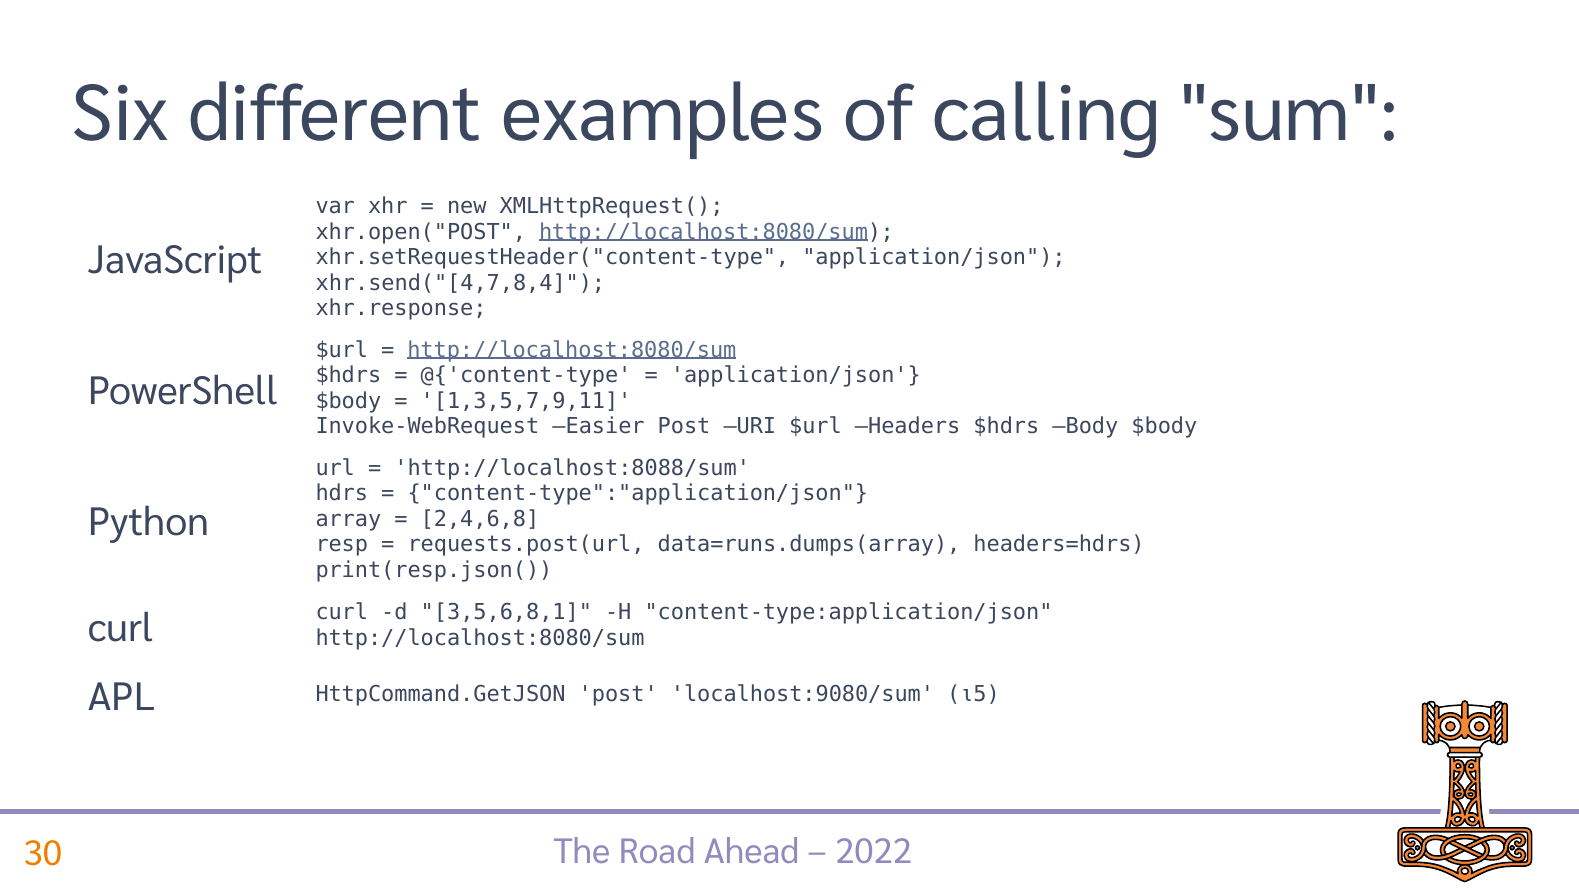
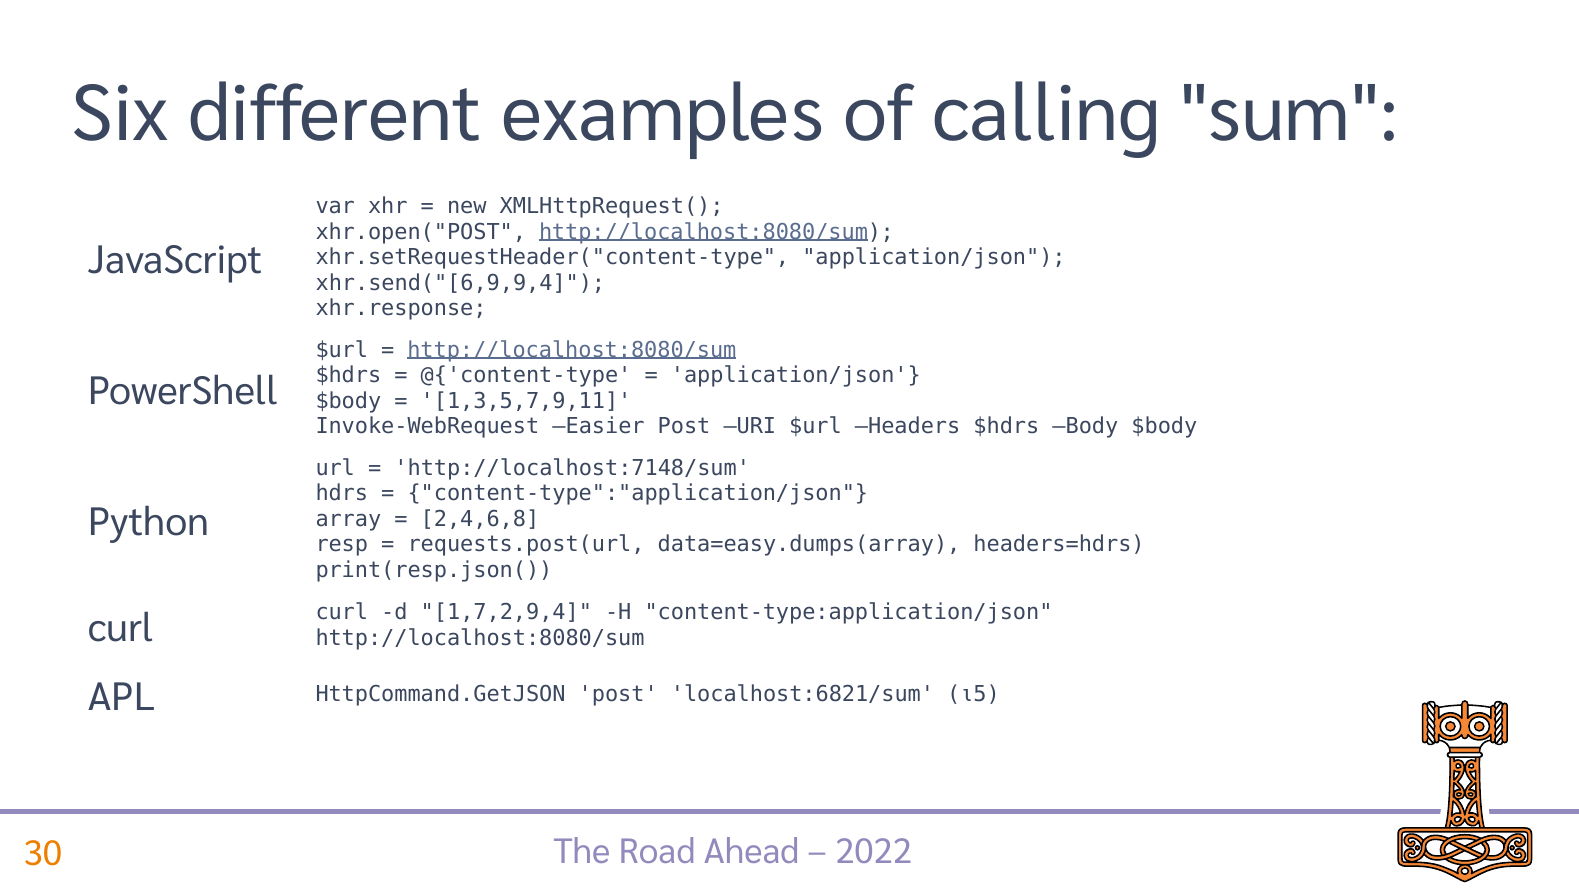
xhr.send("[4,7,8,4: xhr.send("[4,7,8,4 -> xhr.send("[6,9,9,4 (460, 283)
http://localhost:8088/sum: http://localhost:8088/sum -> http://localhost:7148/sum (572, 468)
data=runs.dumps(array: data=runs.dumps(array -> data=easy.dumps(array (809, 545)
3,5,6,8,1: 3,5,6,8,1 -> 1,7,2,9,4 (506, 613)
localhost:9080/sum: localhost:9080/sum -> localhost:6821/sum (802, 695)
